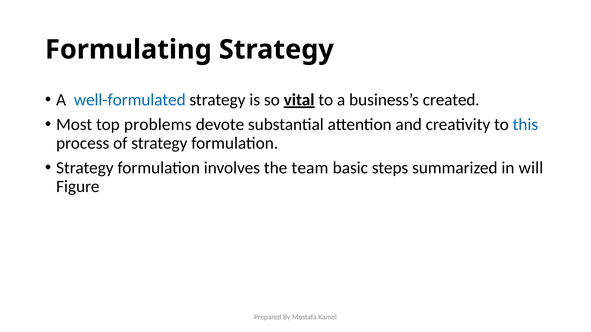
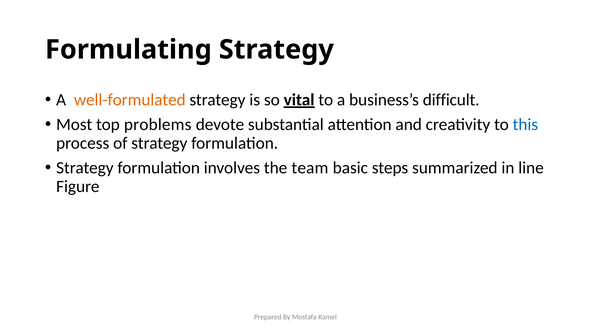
well-formulated colour: blue -> orange (130, 100)
created: created -> difficult (451, 100)
will: will -> line (531, 168)
